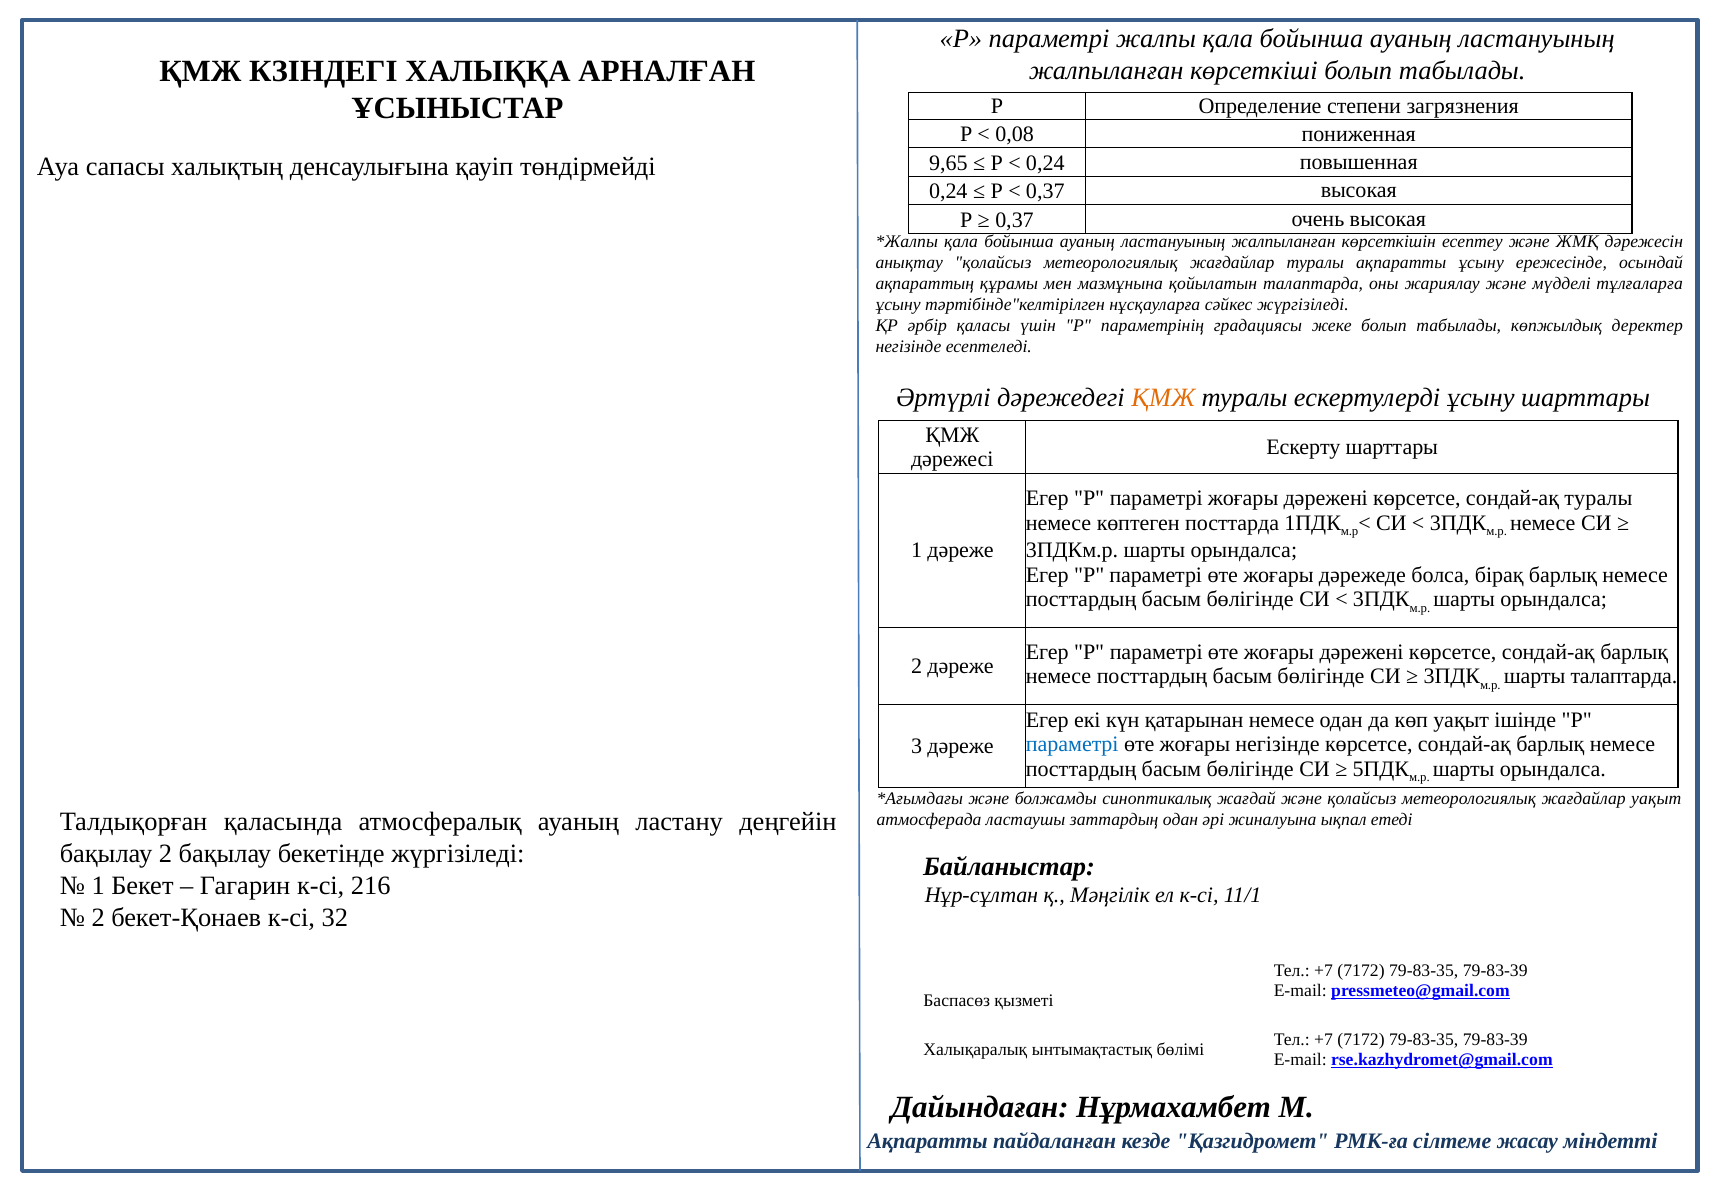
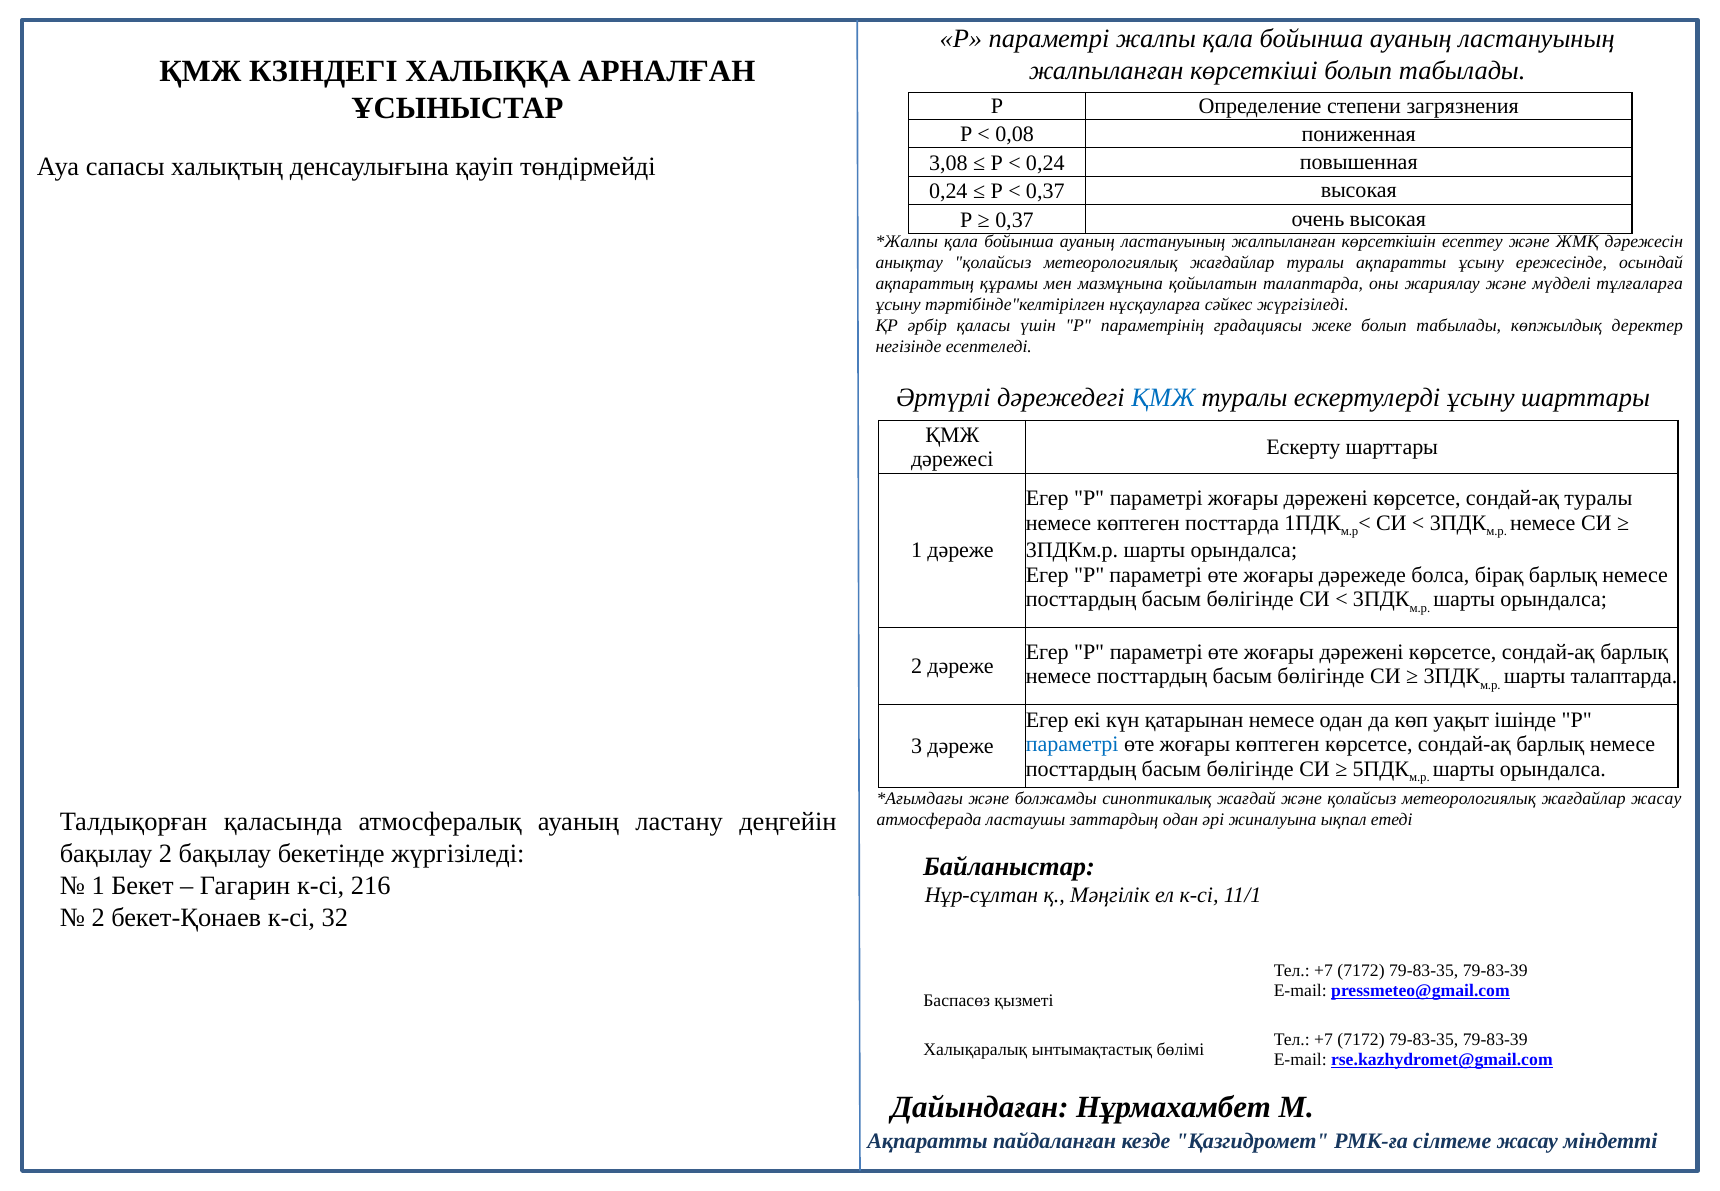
9,65: 9,65 -> 3,08 (948, 163)
ҚМЖ colour: orange -> blue (1163, 398)
жоғары негізінде: негізінде -> көптеген (1277, 745)
жағдайлар уақыт: уақыт -> жасау (1656, 798)
